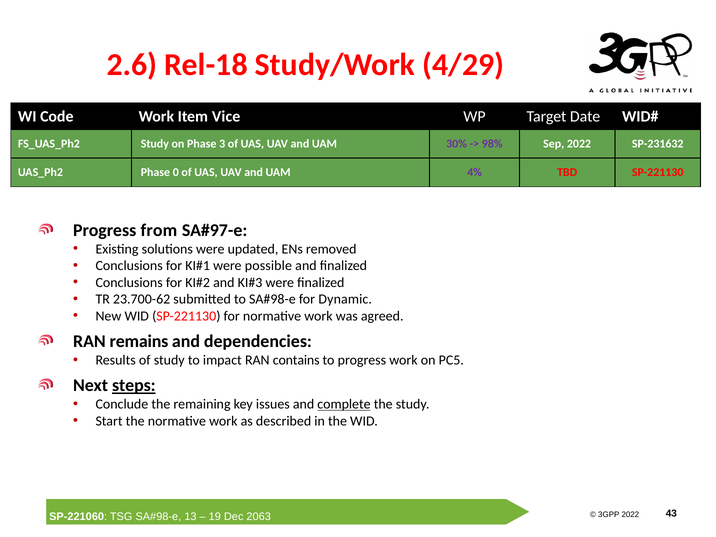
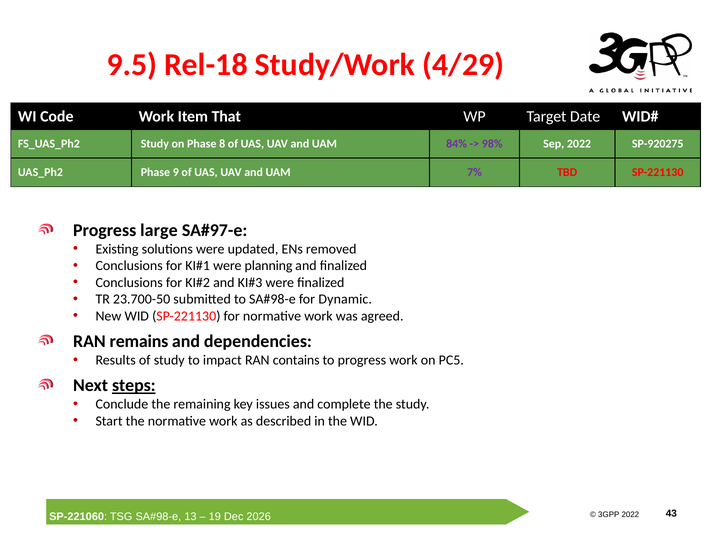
2.6: 2.6 -> 9.5 (132, 65)
Vice: Vice -> That (226, 116)
3: 3 -> 8 (222, 144)
30%: 30% -> 84% (457, 144)
SP-231632: SP-231632 -> SP-920275 (658, 144)
0: 0 -> 9 (176, 173)
4%: 4% -> 7% (474, 173)
from: from -> large (159, 230)
possible: possible -> planning (269, 266)
23.700-62: 23.700-62 -> 23.700-50 (142, 299)
complete underline: present -> none (344, 404)
2063: 2063 -> 2026 (259, 517)
